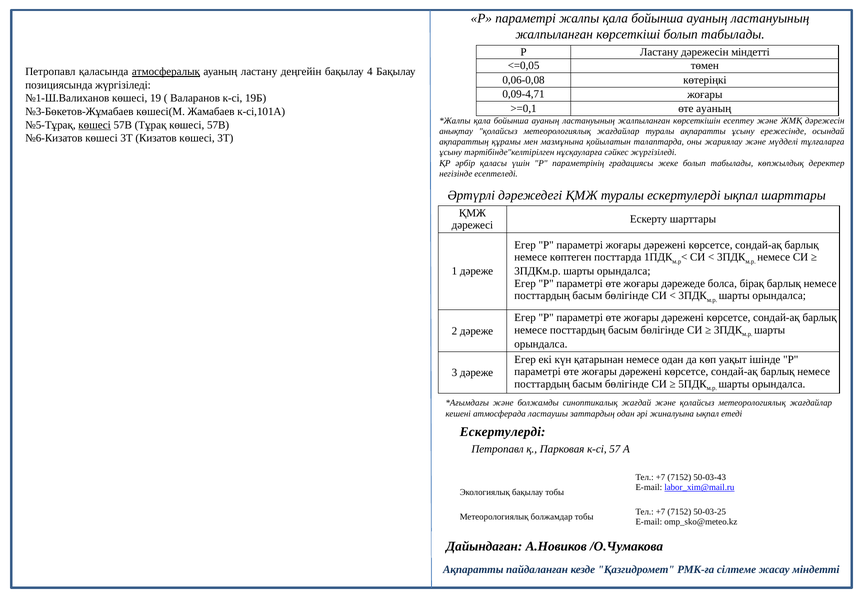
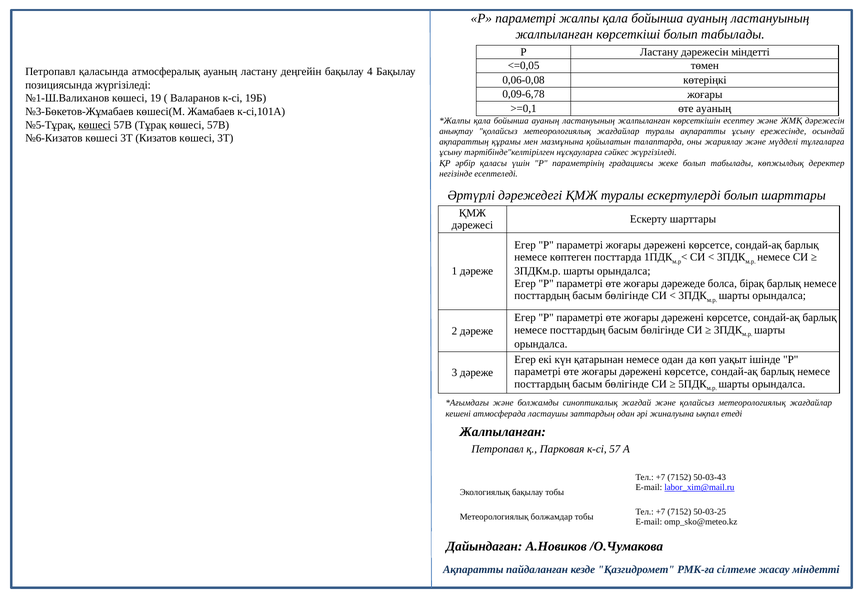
атмосфералық underline: present -> none (166, 72)
0,09-4,71: 0,09-4,71 -> 0,09-6,78 (524, 94)
ескертулерді ықпал: ықпал -> болып (741, 195)
Ескертулерді: Ескертулерді -> Жалпыланған (503, 432)
